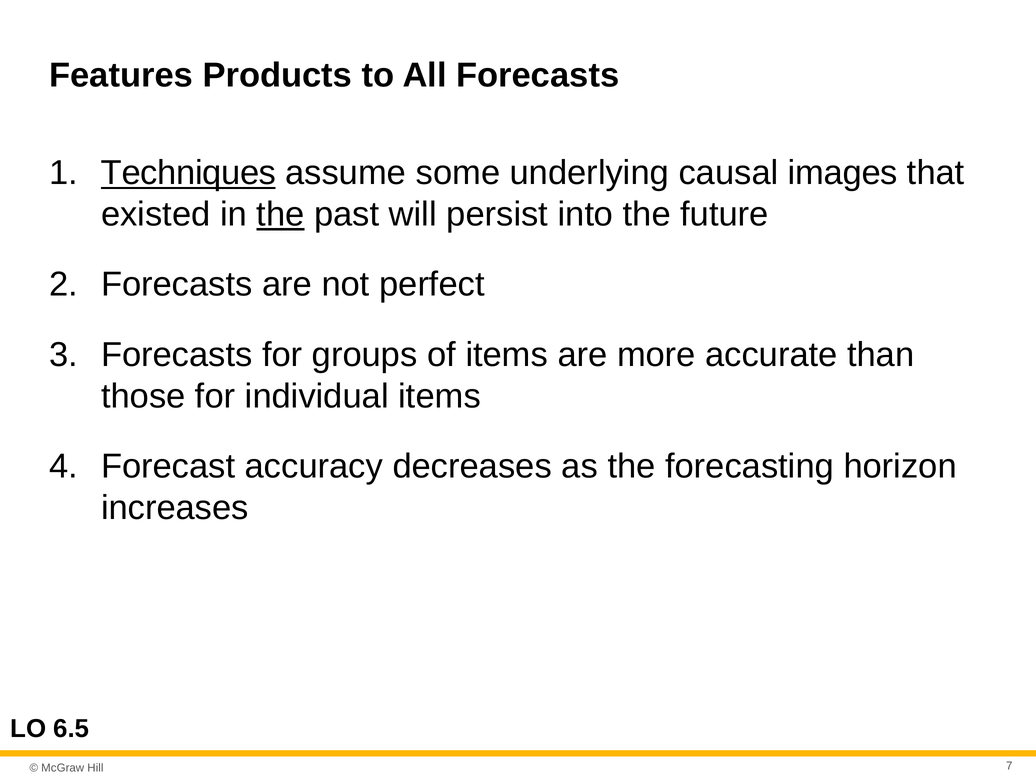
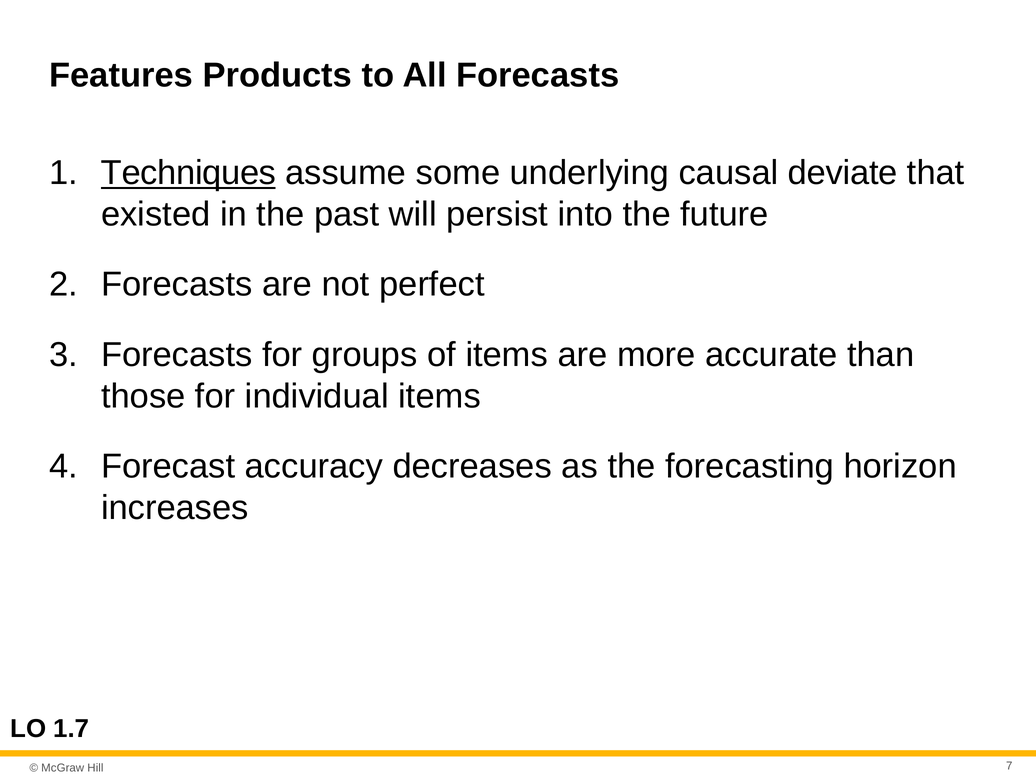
images: images -> deviate (843, 173)
the underline: present -> none (280, 214)
6.5: 6.5 -> 1.7 (71, 728)
